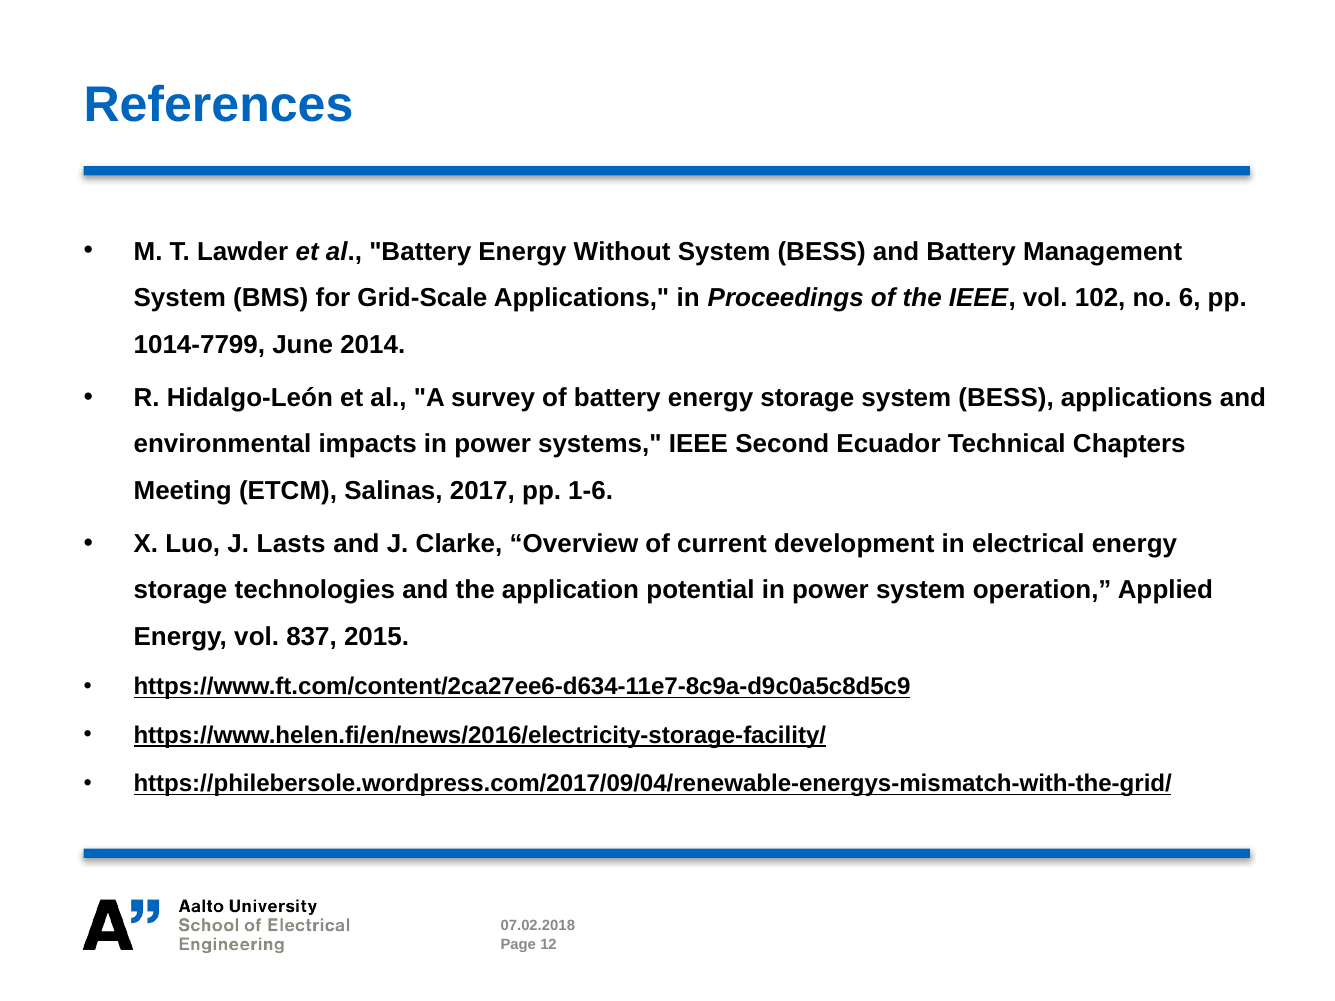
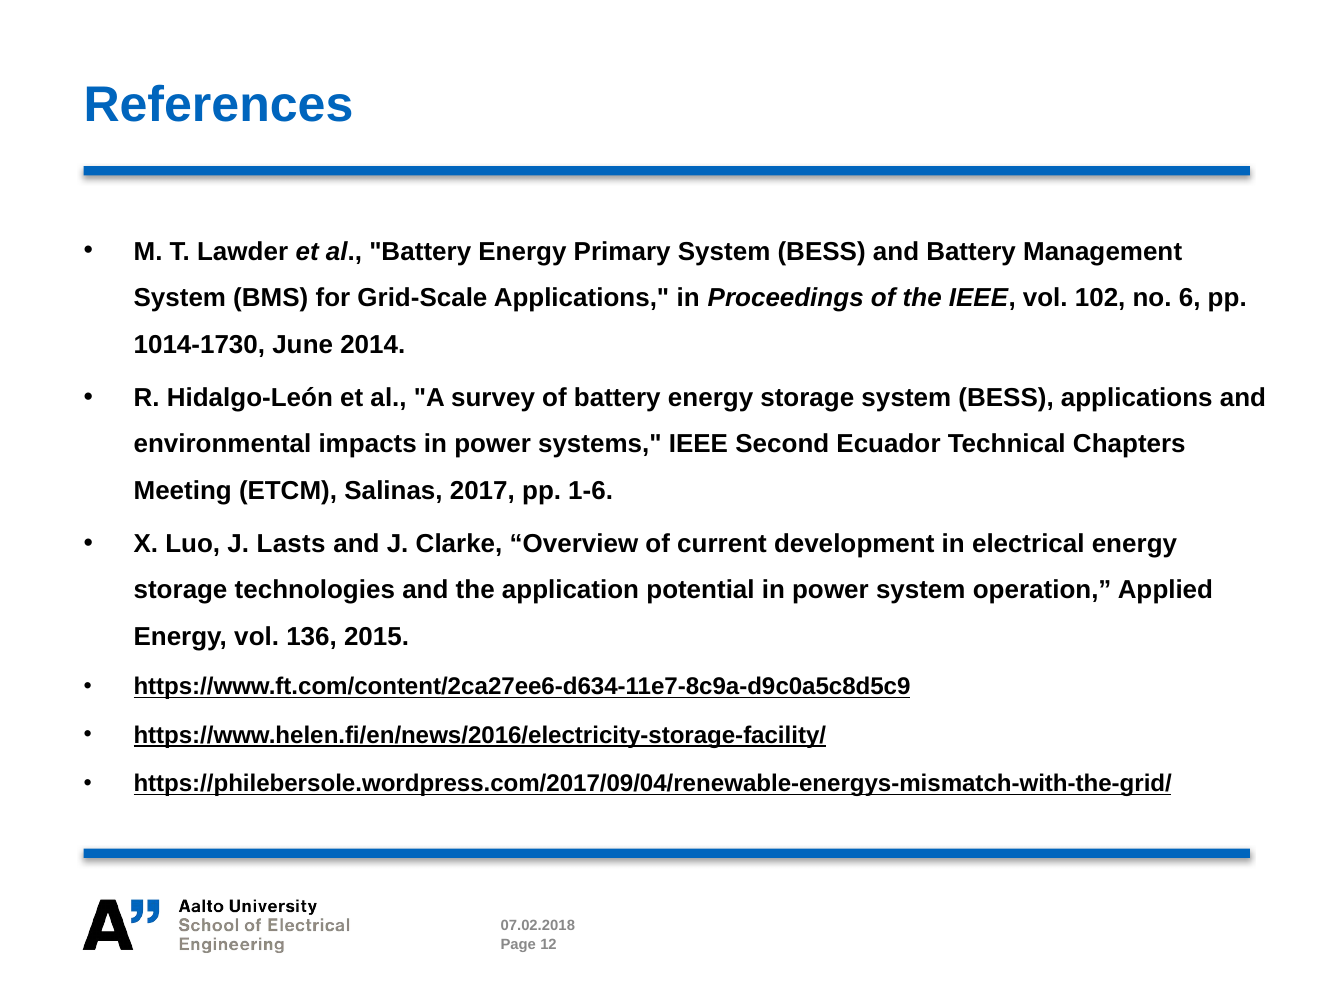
Without: Without -> Primary (622, 252)
1014-7799: 1014-7799 -> 1014-1730 (199, 345)
837: 837 -> 136 (312, 637)
